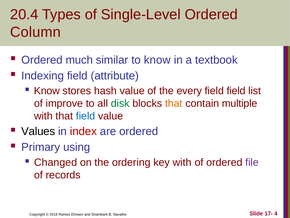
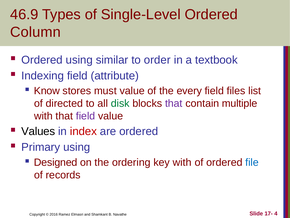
20.4: 20.4 -> 46.9 (24, 15)
Ordered much: much -> using (79, 60)
to know: know -> order (157, 60)
hash: hash -> must (105, 91)
field field: field -> files (236, 91)
improve: improve -> directed (64, 103)
that colour: orange -> purple (174, 103)
field colour: blue -> purple (86, 116)
Changed: Changed -> Designed (56, 162)
file colour: purple -> blue (252, 162)
